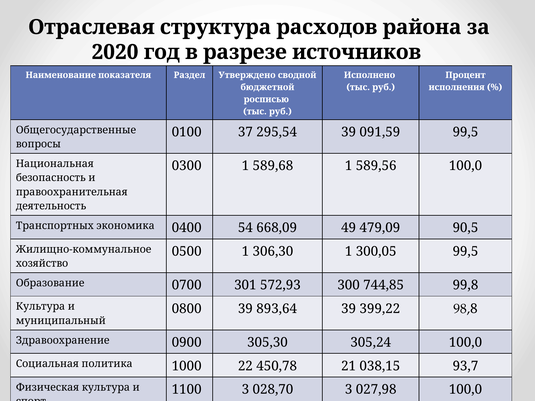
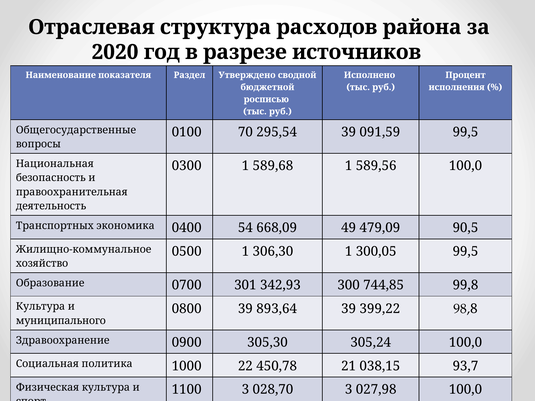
37: 37 -> 70 (245, 132)
572,93: 572,93 -> 342,93 (280, 285)
муниципальный: муниципальный -> муниципального (61, 321)
